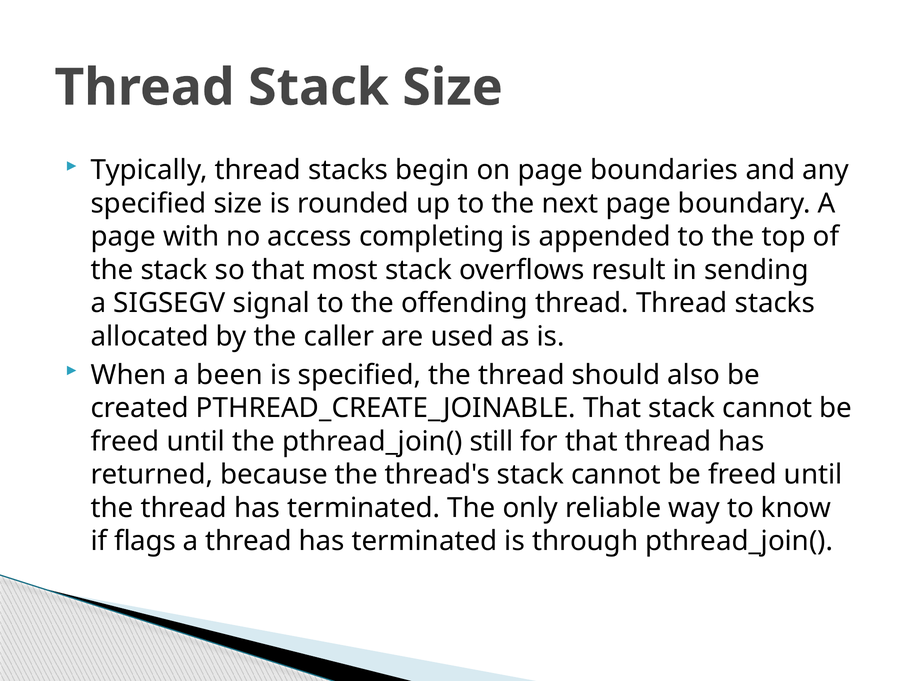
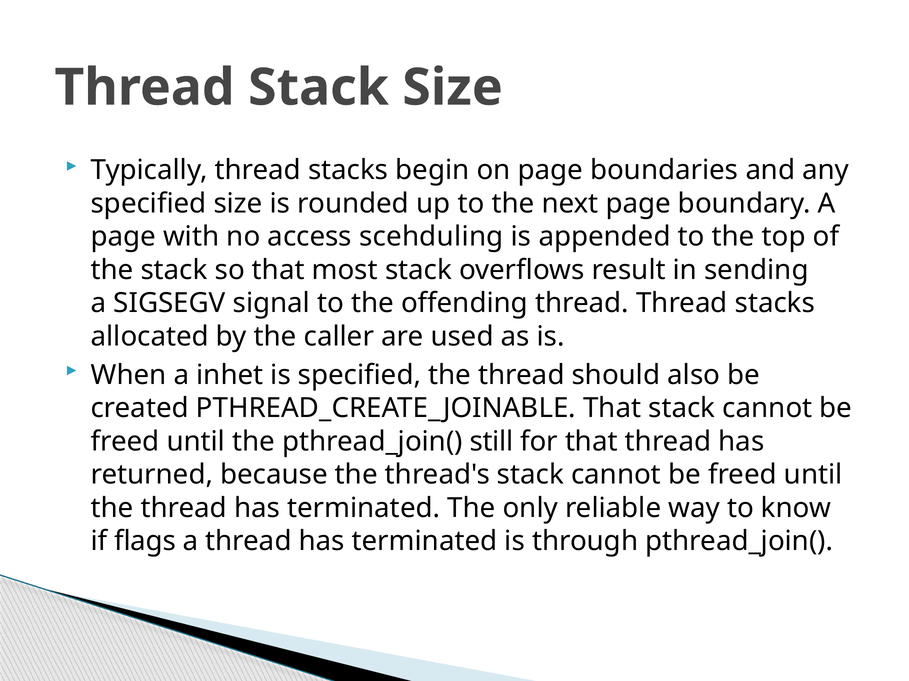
completing: completing -> scehduling (431, 237)
been: been -> inhet (230, 375)
